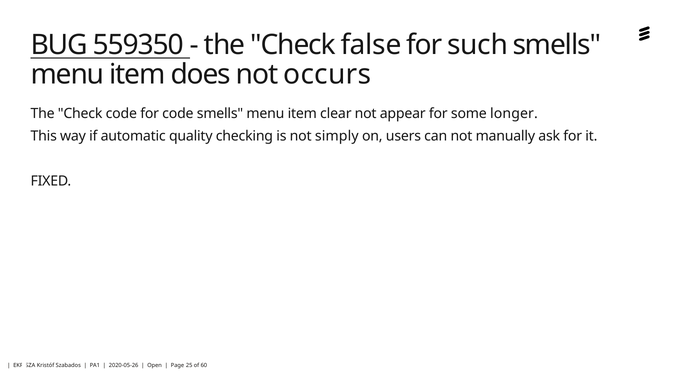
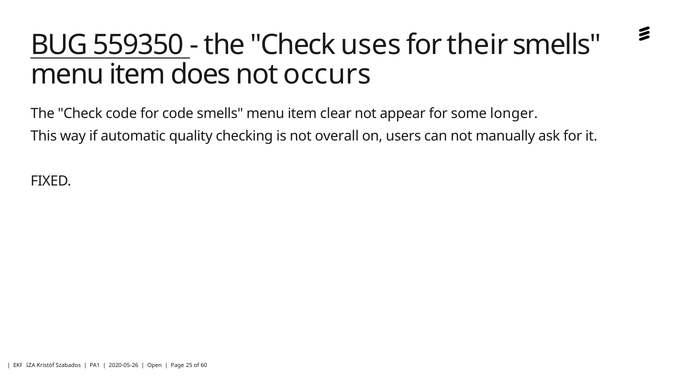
false: false -> uses (371, 45)
such: such -> their (478, 45)
simply: simply -> overall (337, 136)
